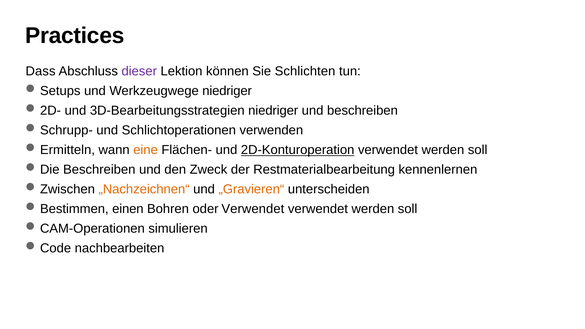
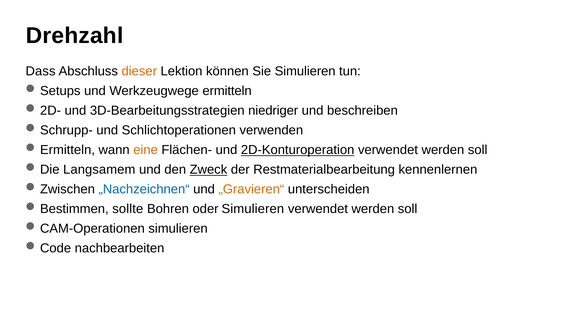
Practices: Practices -> Drehzahl (75, 36)
dieser colour: purple -> orange (139, 71)
Sie Schlichten: Schlichten -> Simulieren (305, 71)
Werkzeugwege niedriger: niedriger -> ermitteln (227, 91)
Beschreiben: Beschreiben -> Langsamem (99, 170)
Zweck underline: none -> present (208, 170)
„Nachzeichnen“ colour: orange -> blue (144, 189)
einen: einen -> sollte (128, 209)
oder Verwendet: Verwendet -> Simulieren (253, 209)
